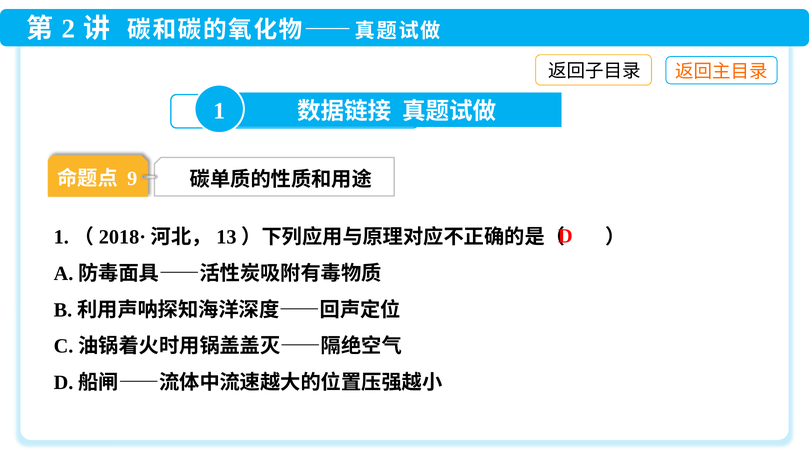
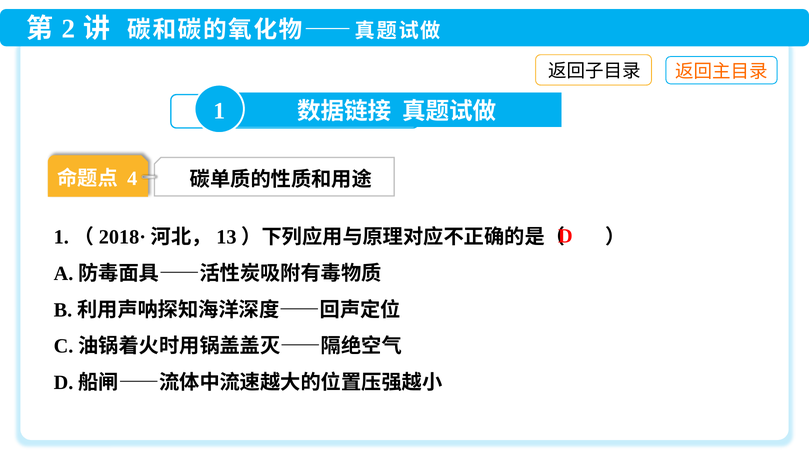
9: 9 -> 4 (132, 178)
